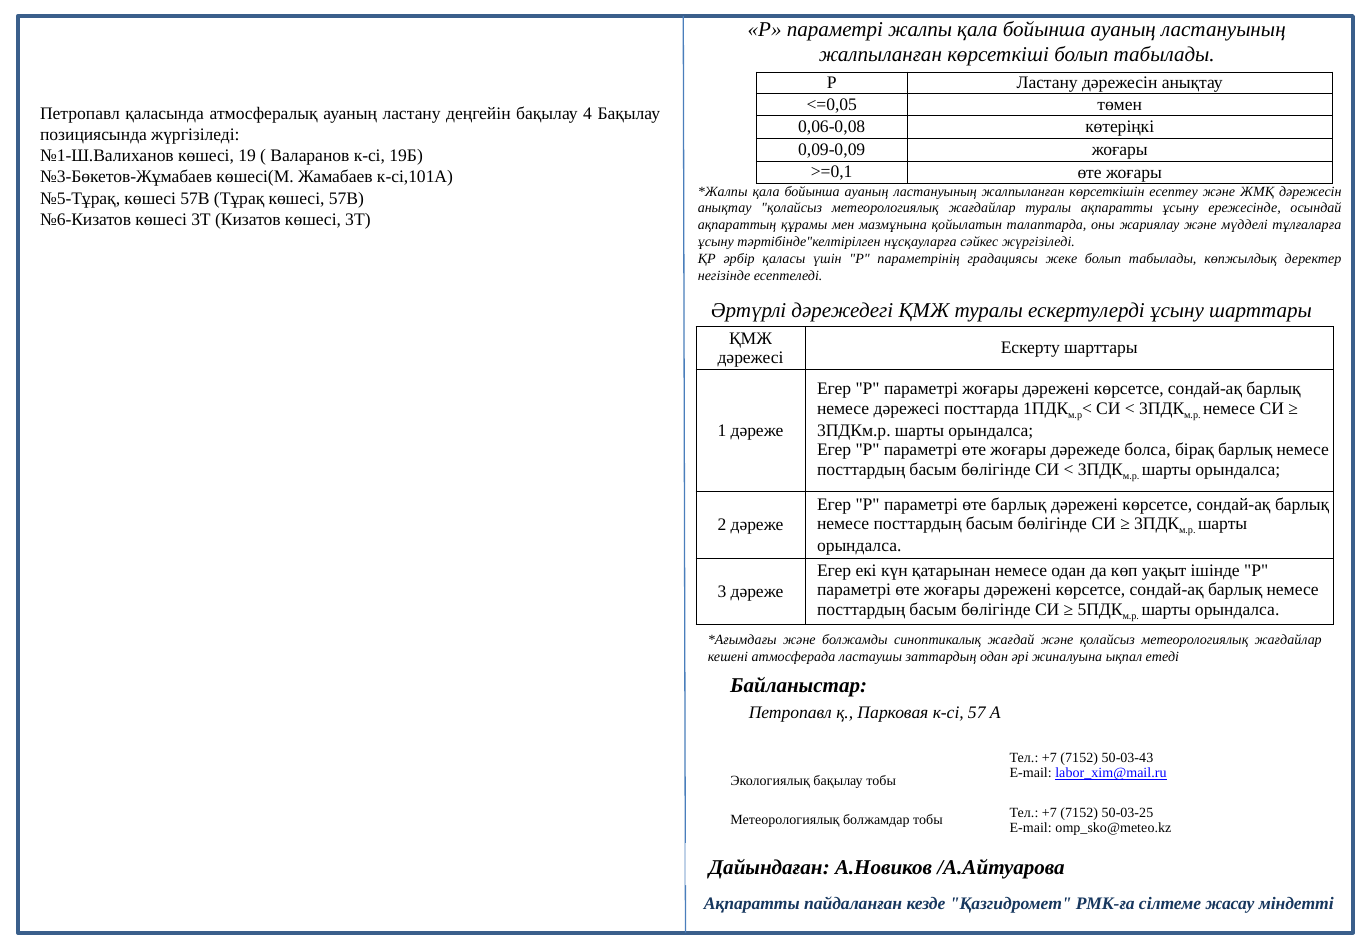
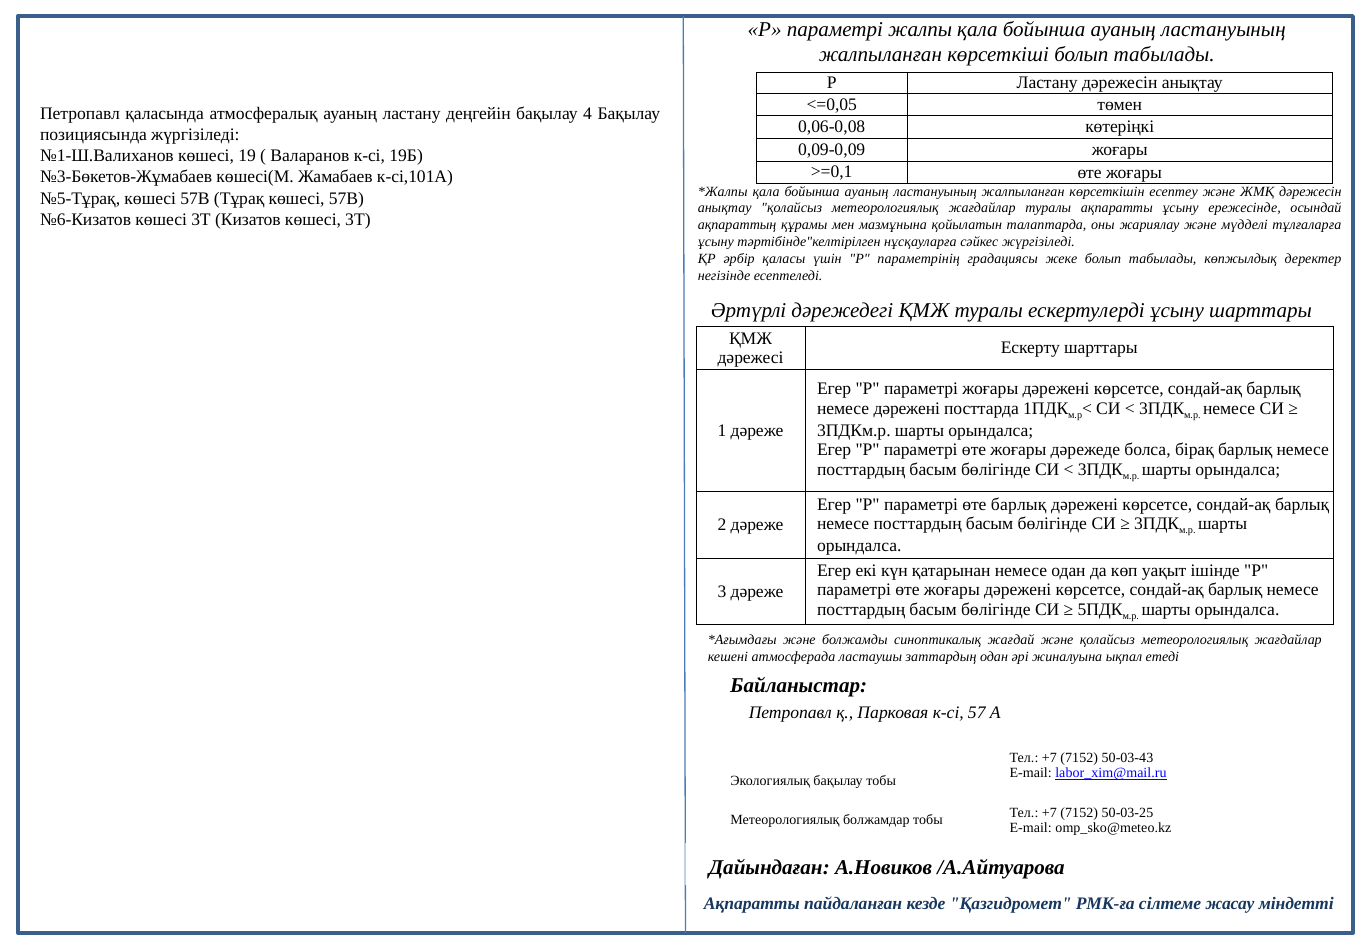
немесе дәрежесі: дәрежесі -> дәрежені (907, 408)
